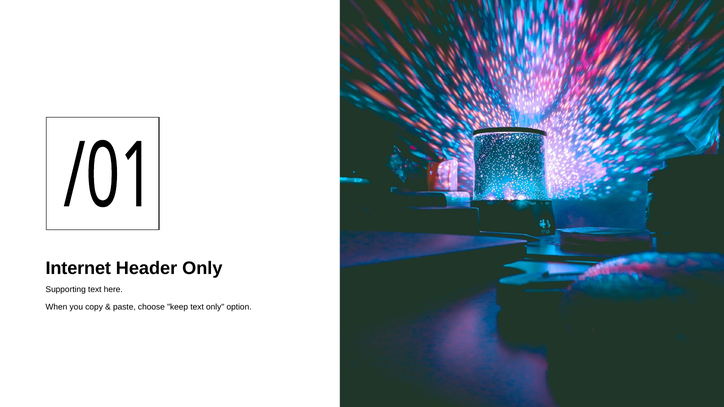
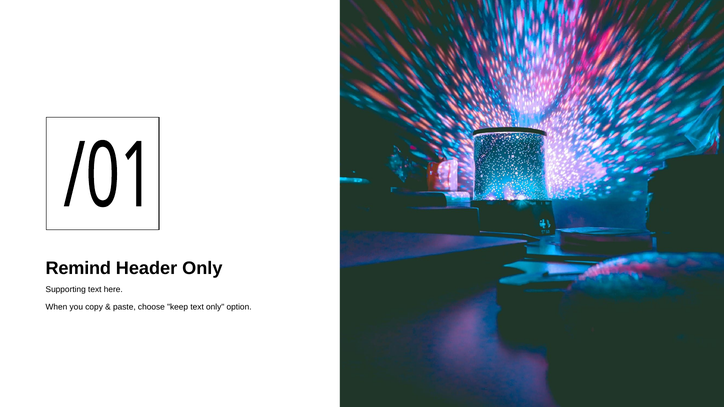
Internet: Internet -> Remind (78, 269)
